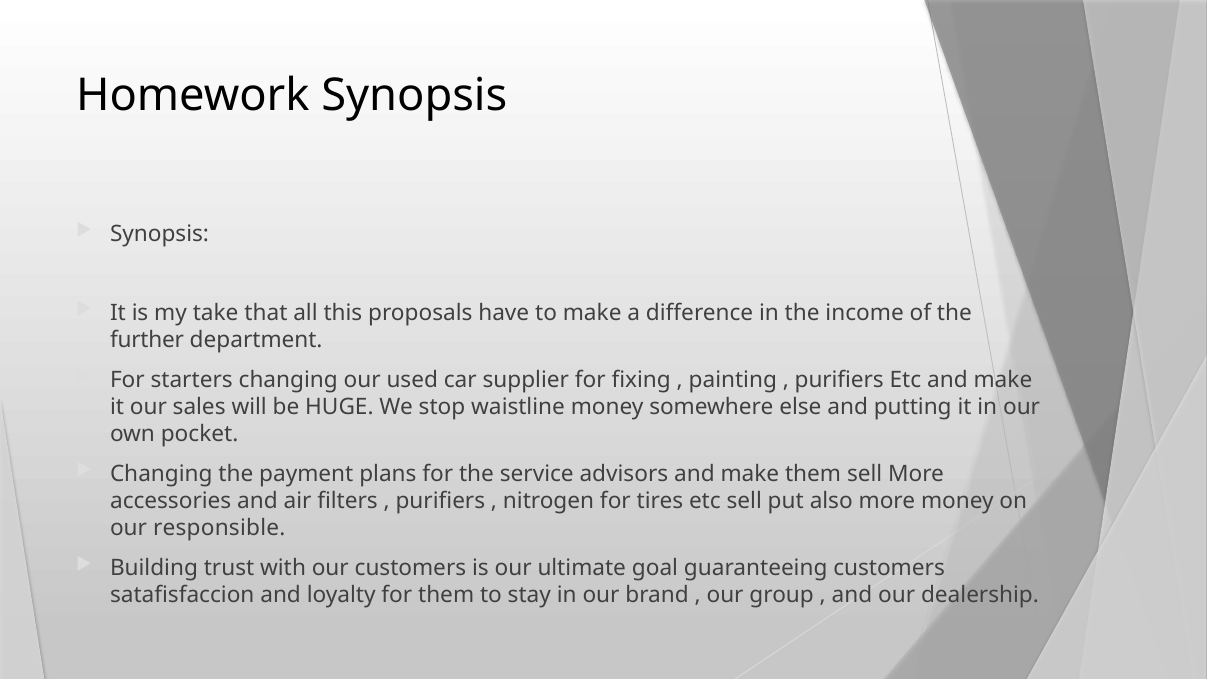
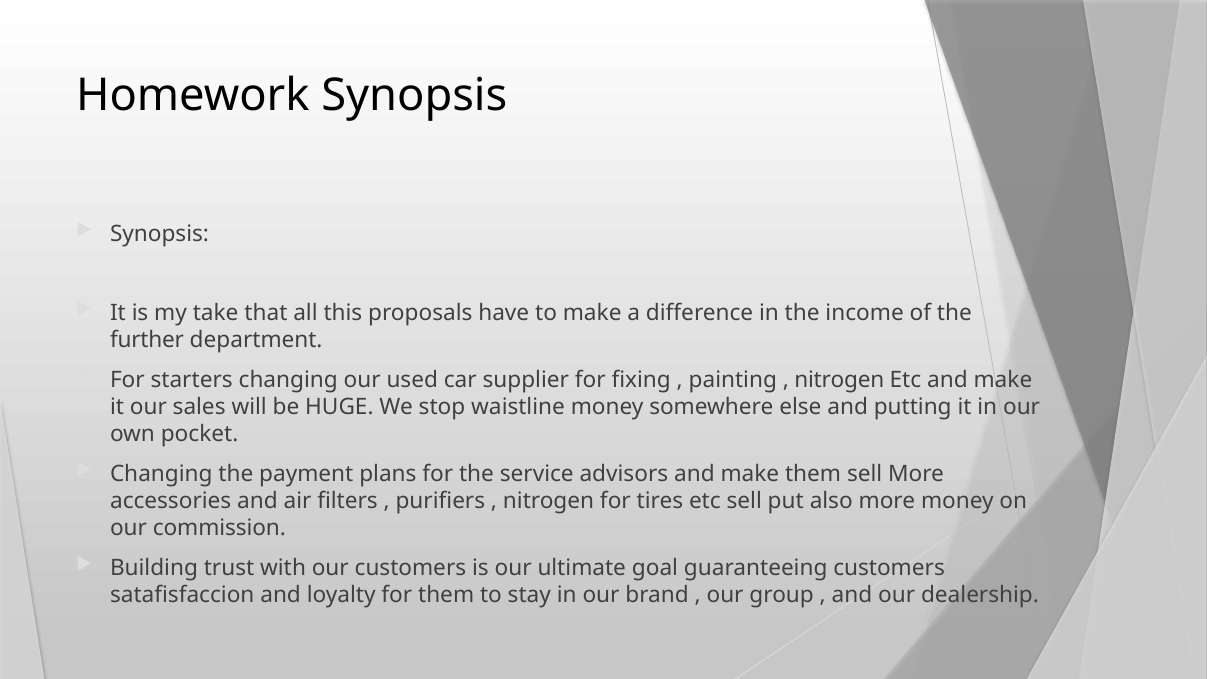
purifiers: purifiers -> nitrogen (839, 380)
responsible: responsible -> commission (219, 528)
